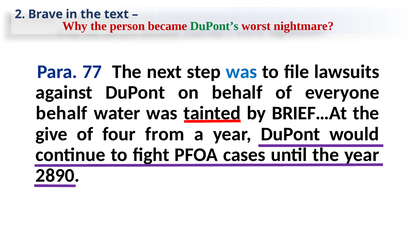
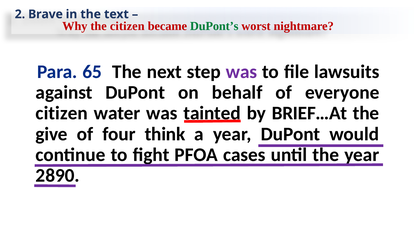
the person: person -> citizen (127, 26)
77: 77 -> 65 (92, 72)
was colour: blue -> purple (241, 72)
behalf: behalf -> citizen (62, 113)
from: from -> think (165, 134)
